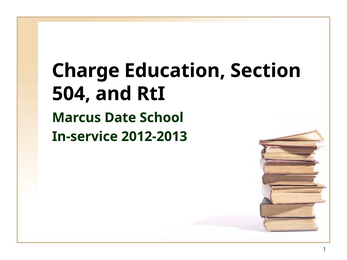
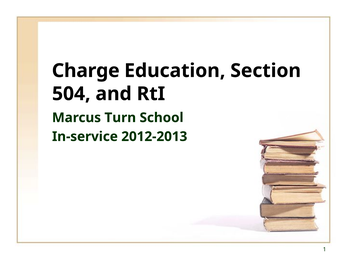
Date: Date -> Turn (120, 118)
